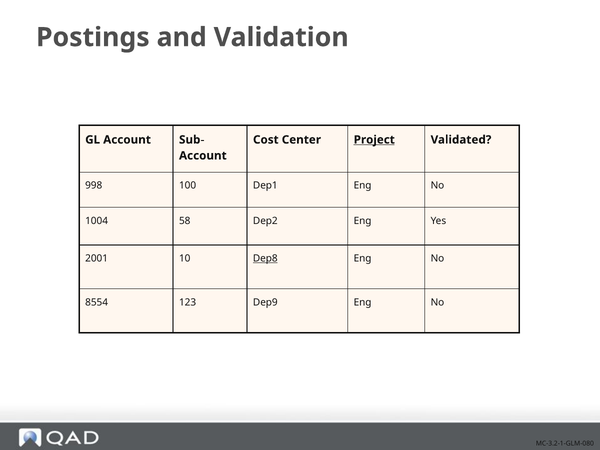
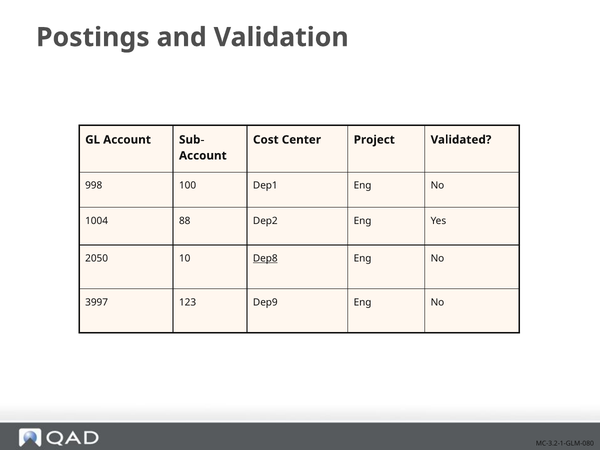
Project underline: present -> none (374, 140)
58: 58 -> 88 (185, 221)
2001: 2001 -> 2050 (97, 258)
8554: 8554 -> 3997 (97, 302)
